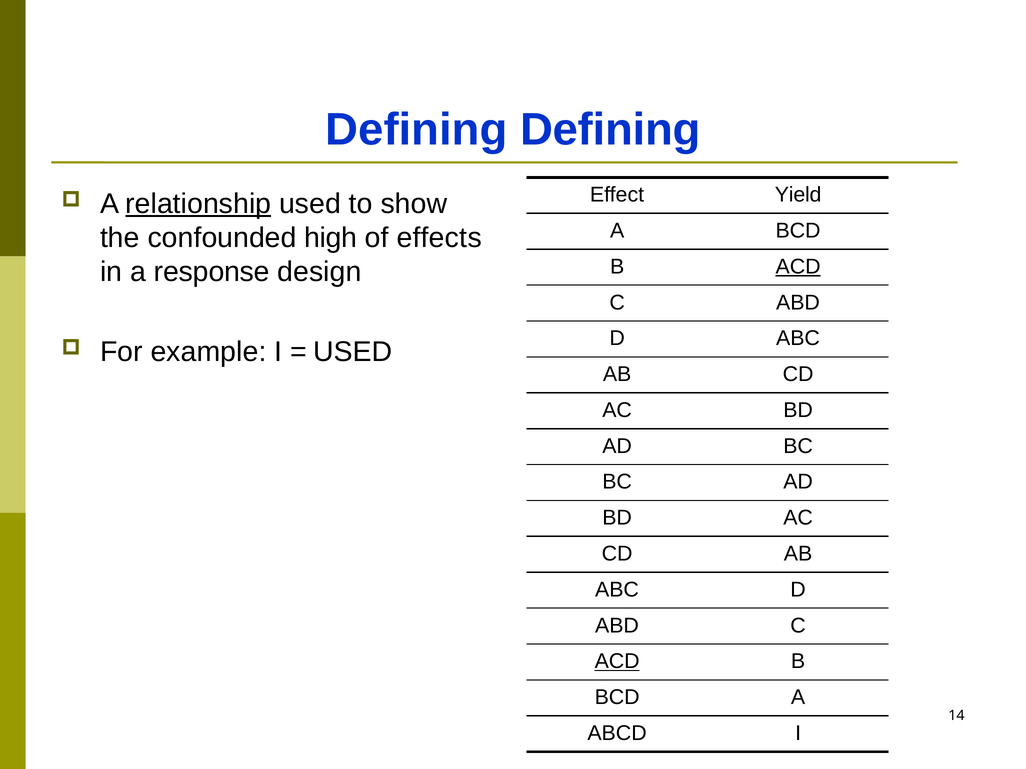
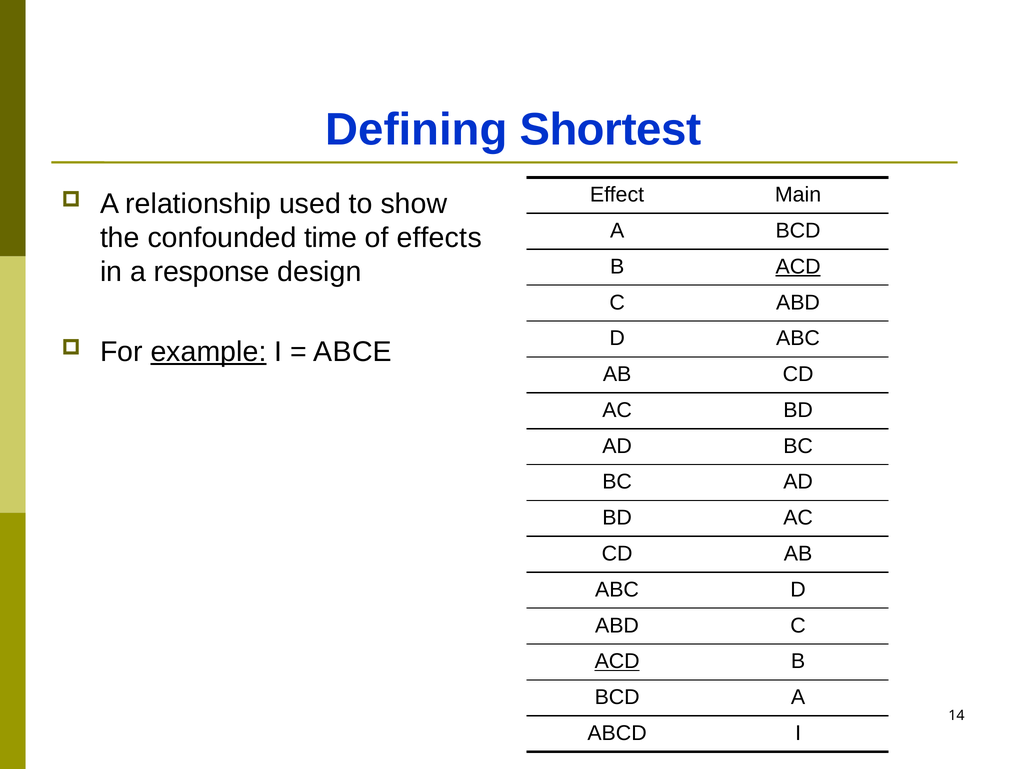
Defining Defining: Defining -> Shortest (610, 130)
Yield: Yield -> Main (798, 195)
relationship underline: present -> none (198, 204)
high: high -> time (331, 238)
example underline: none -> present (209, 352)
USED: USED -> ABCE (353, 352)
